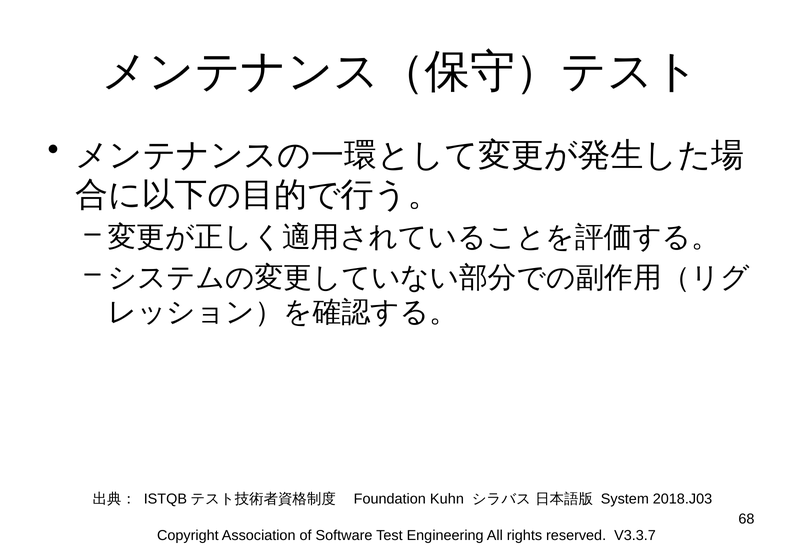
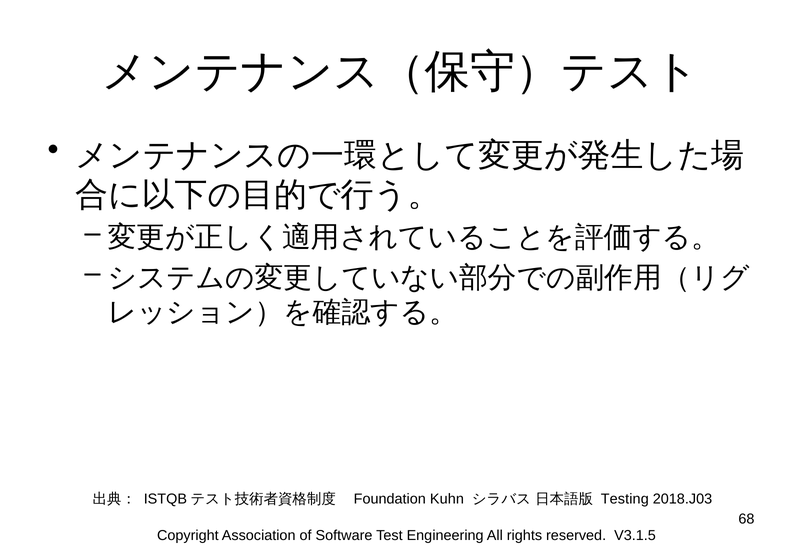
System: System -> Testing (625, 499)
V3.3.7: V3.3.7 -> V3.1.5 (635, 536)
